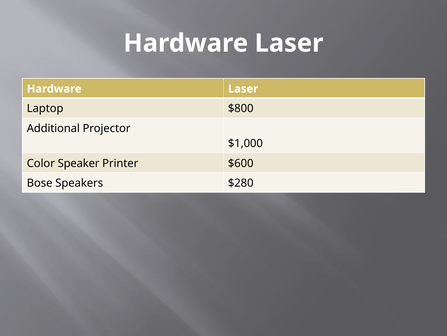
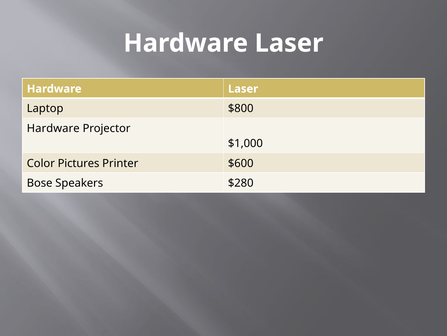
Additional: Additional -> Hardware (53, 128)
Speaker: Speaker -> Pictures (79, 163)
